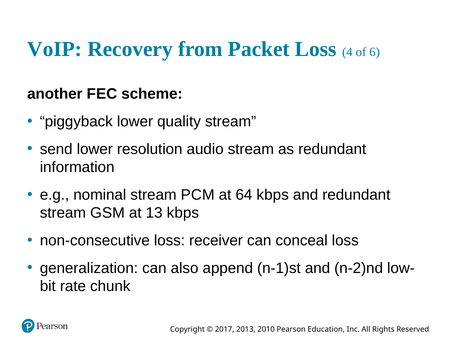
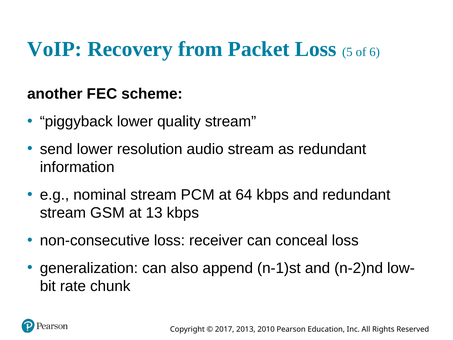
4: 4 -> 5 (347, 52)
